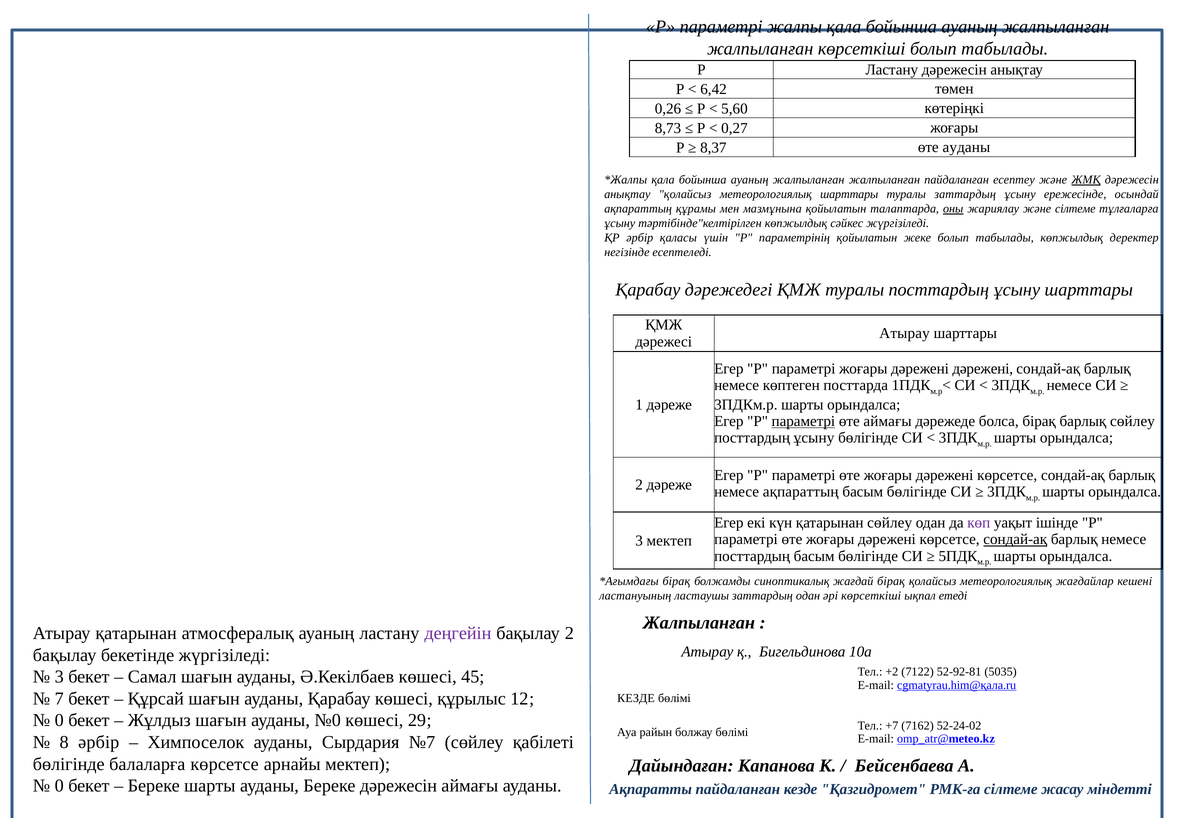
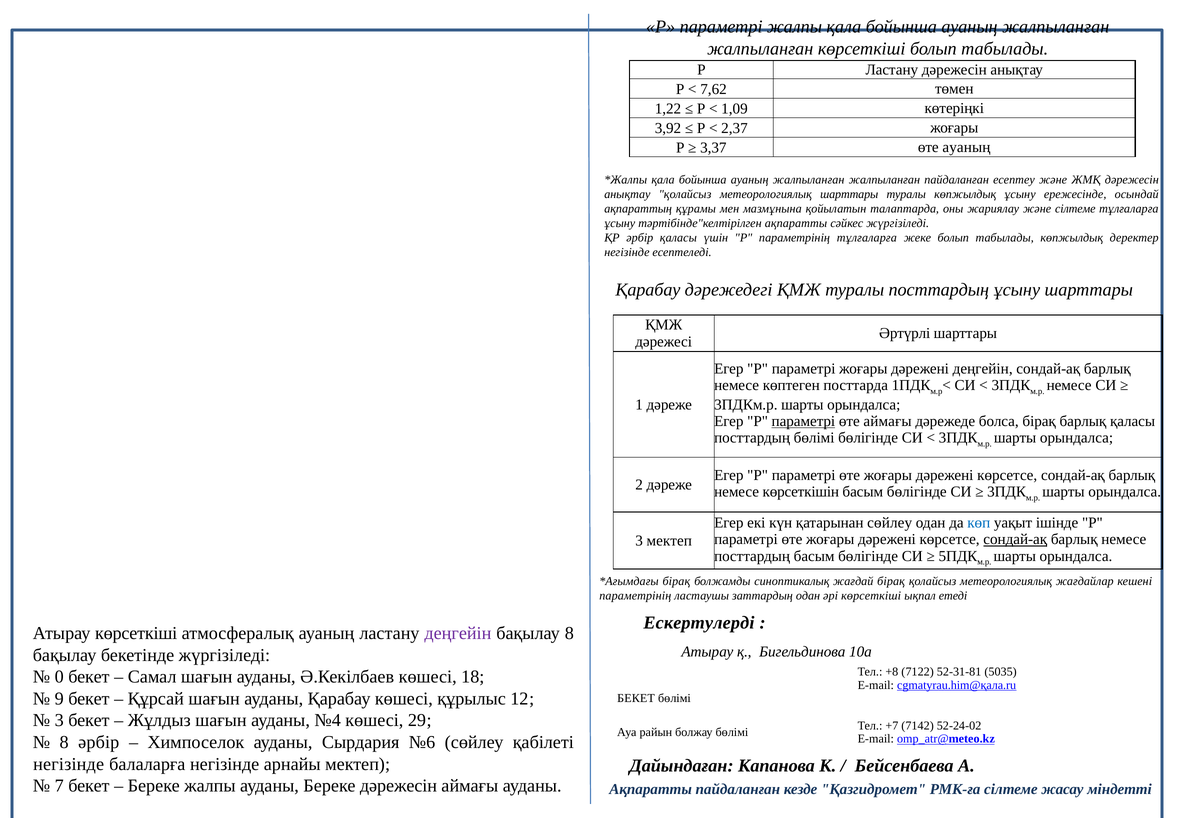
6,42: 6,42 -> 7,62 (714, 89)
0,26: 0,26 -> 1,22 (668, 109)
5,60: 5,60 -> 1,09 (734, 109)
8,73: 8,73 -> 3,92 (668, 128)
0,27: 0,27 -> 2,37 (734, 128)
8,37: 8,37 -> 3,37 (713, 148)
өте ауданы: ауданы -> ауаның (966, 147)
ЖМҚ underline: present -> none (1086, 180)
туралы заттардың: заттардың -> көпжылдық (965, 194)
оны underline: present -> none (953, 209)
тәртібінде"келтірілген көпжылдық: көпжылдық -> ақпаратты (796, 223)
параметрінің қойылатын: қойылатын -> тұлғаларға (867, 238)
Атырау: Атырау -> Әртүрлі (905, 333)
дәрежені дәрежені: дәрежені -> деңгейін (983, 369)
барлық сөйлеу: сөйлеу -> қаласы (1133, 421)
ұсыну: ұсыну -> бөлімі (814, 438)
немесе ақпараттың: ақпараттың -> көрсеткішін (801, 492)
көп colour: purple -> blue (979, 522)
ластануының: ластануының -> параметрінің (635, 596)
Жалпыланған: Жалпыланған -> Ескертулерді (699, 622)
Атырау қатарынан: қатарынан -> көрсеткіші (136, 633)
бақылау 2: 2 -> 8 (569, 633)
+2: +2 -> +8 (892, 671)
52-92-81: 52-92-81 -> 52-31-81 (959, 671)
3: 3 -> 0 (59, 677)
45: 45 -> 18 (473, 677)
7: 7 -> 9 (59, 698)
КЕЗДЕ: КЕЗДЕ -> БЕКЕТ (636, 698)
0: 0 -> 3 (59, 720)
№0: №0 -> №4 (328, 720)
7162: 7162 -> 7142 (918, 725)
№7: №7 -> №6 (422, 742)
бөлігінде: бөлігінде -> негізінде (69, 764)
балаларға көрсетсе: көрсетсе -> негізінде (225, 764)
0: 0 -> 7 (59, 786)
Береке шарты: шарты -> жалпы (210, 786)
